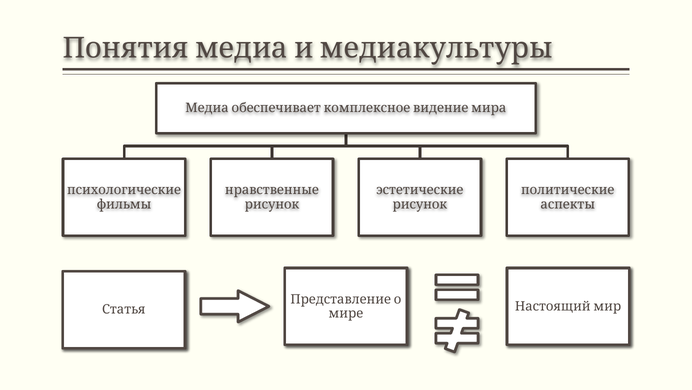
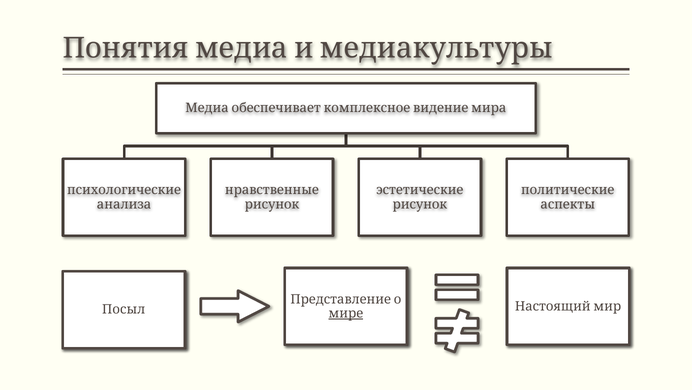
фильмы: фильмы -> анализа (124, 204)
Статья: Статья -> Посыл (124, 309)
мире underline: none -> present (346, 313)
